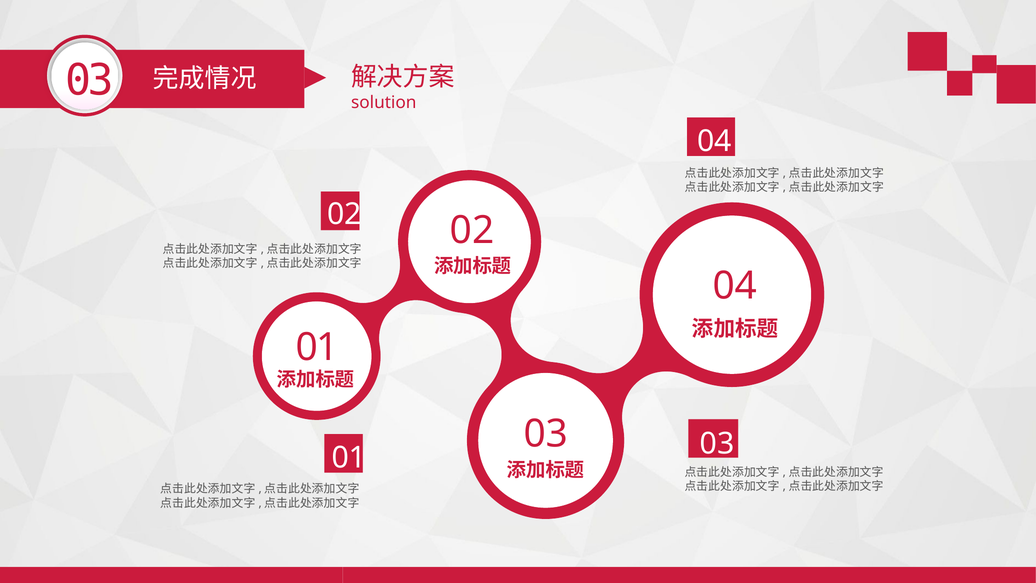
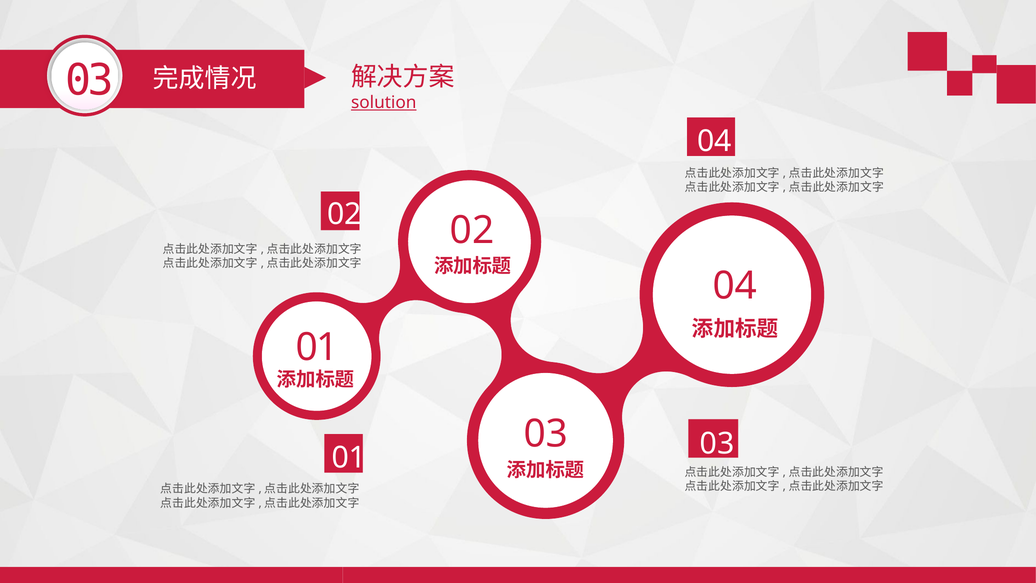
solution underline: none -> present (384, 102)
